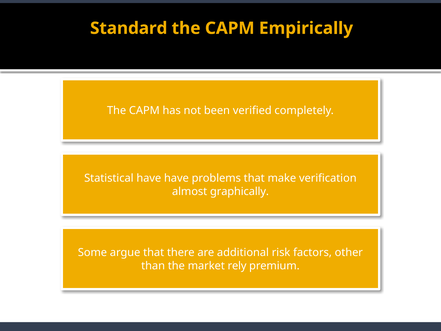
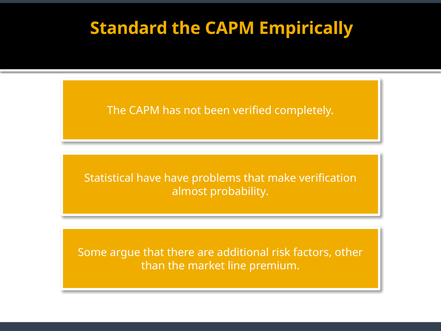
graphically: graphically -> probability (239, 191)
rely: rely -> line (237, 266)
